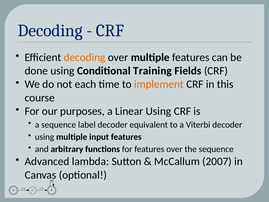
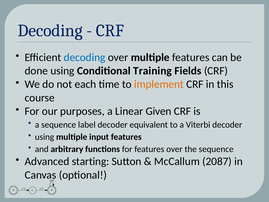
decoding colour: orange -> blue (85, 57)
Linear Using: Using -> Given (159, 111)
lambda: lambda -> starting (91, 161)
2007: 2007 -> 2087 (217, 161)
